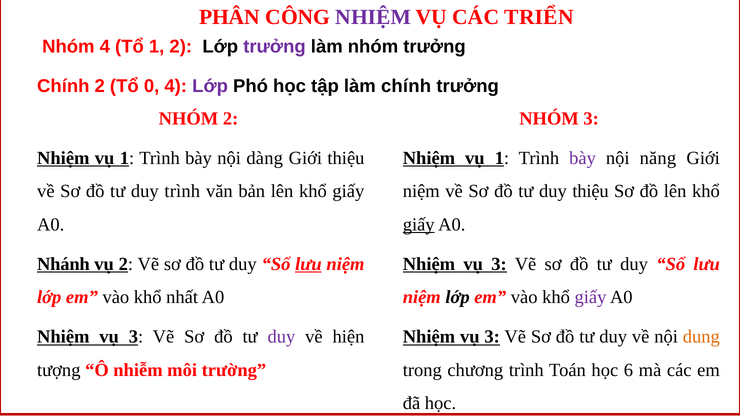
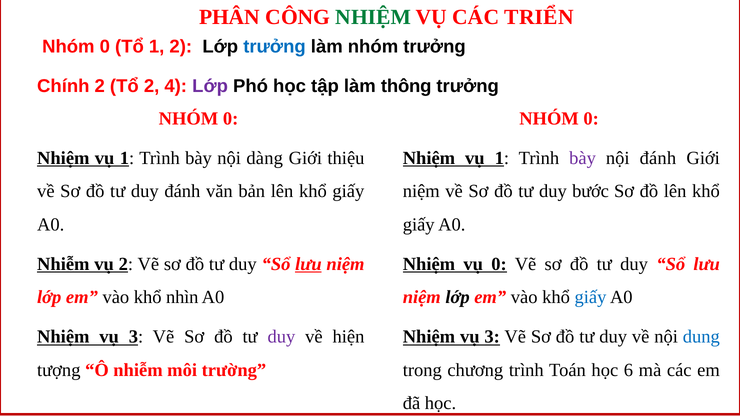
NHIỆM colour: purple -> green (373, 17)
4: 4 -> 0 (105, 47)
trưởng colour: purple -> blue (274, 47)
Tổ 0: 0 -> 2 (152, 86)
làm chính: chính -> thông (406, 86)
2: 2 -> 0 (231, 119)
3: 3 -> 0 (591, 119)
nội năng: năng -> đánh (658, 158)
duy trình: trình -> đánh (182, 191)
duy thiệu: thiệu -> bước (591, 191)
giấy underline: present -> none (419, 225)
Nhánh: Nhánh -> Nhiễm (63, 264)
3: 3 -> 0 (499, 264)
nhất: nhất -> nhìn (182, 298)
giấy colour: purple -> blue (590, 298)
dung colour: orange -> blue (701, 337)
